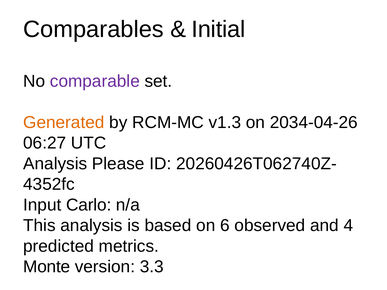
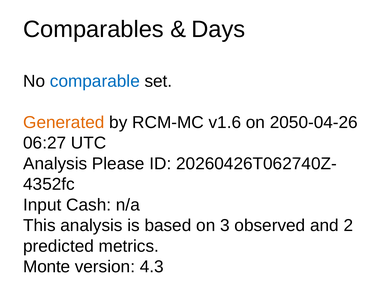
Initial: Initial -> Days (218, 29)
comparable colour: purple -> blue (95, 81)
v1.3: v1.3 -> v1.6 (225, 122)
2034-04-26: 2034-04-26 -> 2050-04-26 (314, 122)
Carlo: Carlo -> Cash (89, 205)
6: 6 -> 3 (225, 226)
4: 4 -> 2 (348, 226)
3.3: 3.3 -> 4.3 (152, 267)
